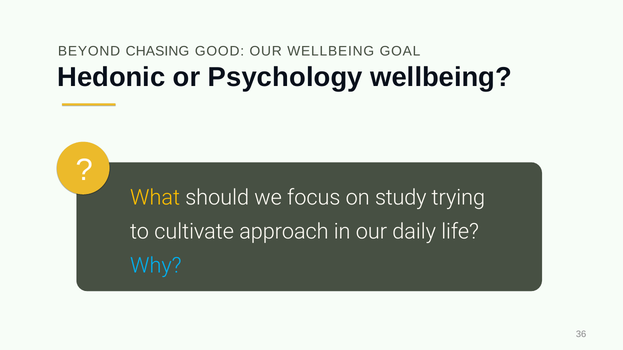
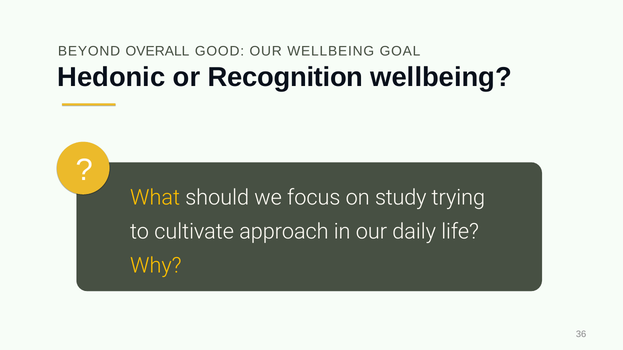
CHASING: CHASING -> OVERALL (157, 51)
Psychology: Psychology -> Recognition (285, 77)
Why colour: light blue -> yellow (156, 266)
